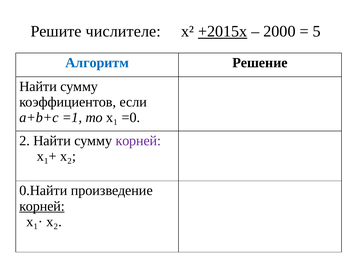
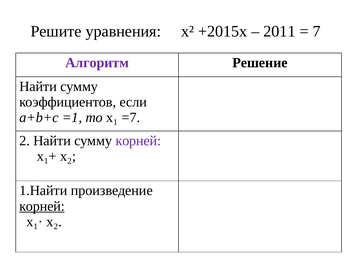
числителе: числителе -> уравнения (123, 31)
+2015х underline: present -> none (223, 31)
2000: 2000 -> 2011 (279, 31)
5: 5 -> 7 (317, 31)
Алгоритм colour: blue -> purple (97, 63)
=0: =0 -> =7 (131, 118)
0.Найти: 0.Найти -> 1.Найти (43, 191)
